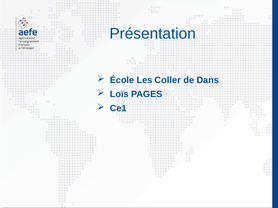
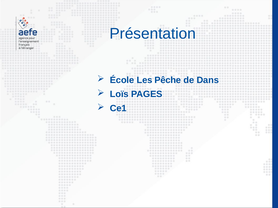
Coller: Coller -> Pêche (168, 80)
